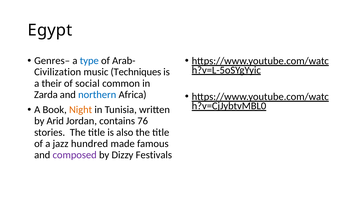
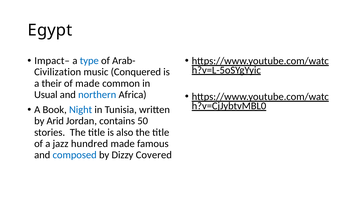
Genres–: Genres– -> Impact– (52, 61)
Techniques: Techniques -> Conquered (136, 72)
of social: social -> made (87, 84)
Zarda: Zarda -> Usual (46, 95)
Night colour: orange -> blue (81, 110)
76: 76 -> 50 (143, 121)
composed colour: purple -> blue (75, 155)
Festivals: Festivals -> Covered (154, 155)
